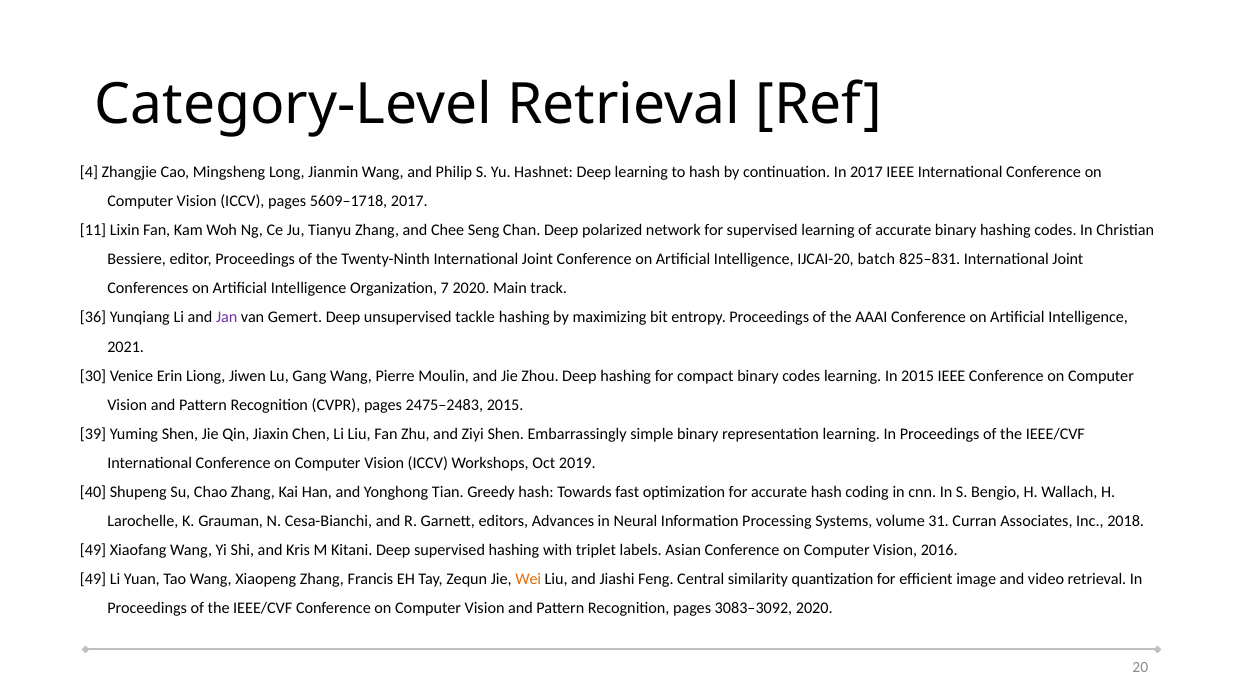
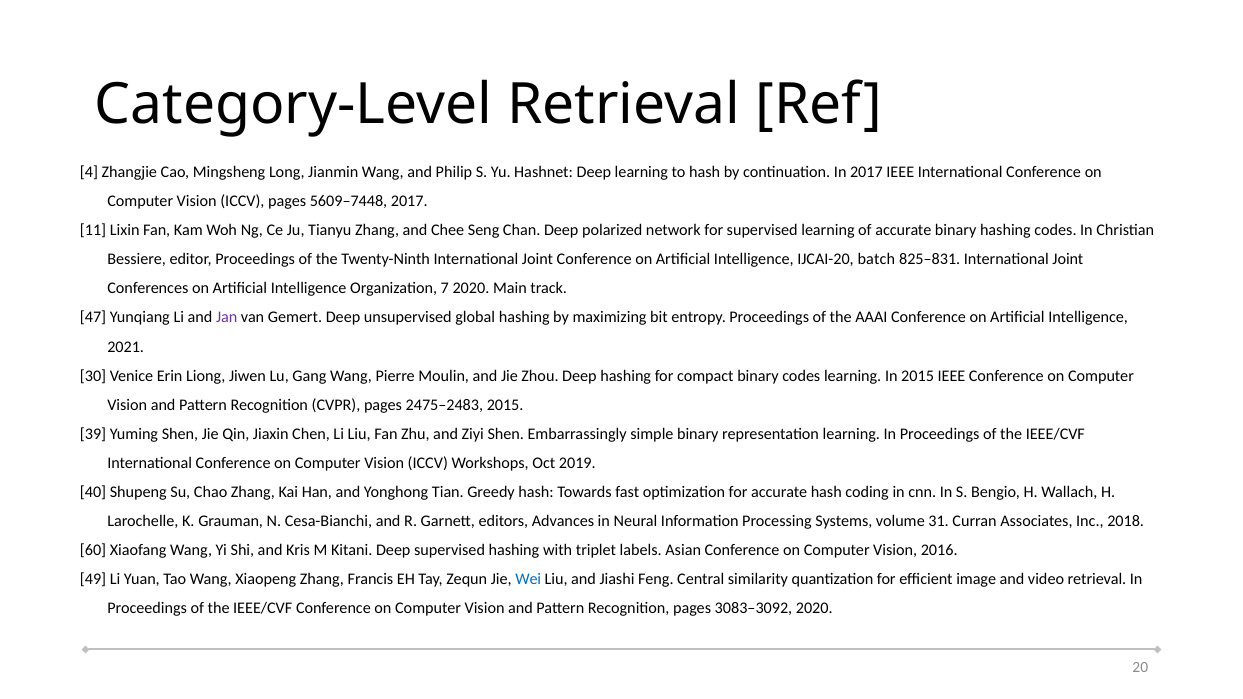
5609–1718: 5609–1718 -> 5609–7448 (349, 201)
36: 36 -> 47 (93, 318)
tackle: tackle -> global (475, 318)
49: 49 -> 60 (93, 551)
Wei colour: orange -> blue (528, 580)
